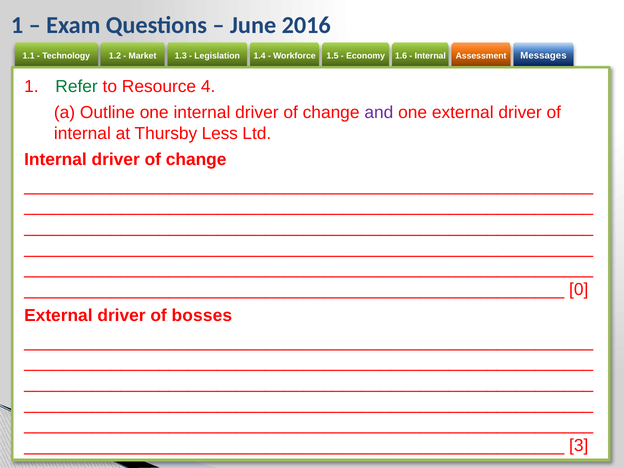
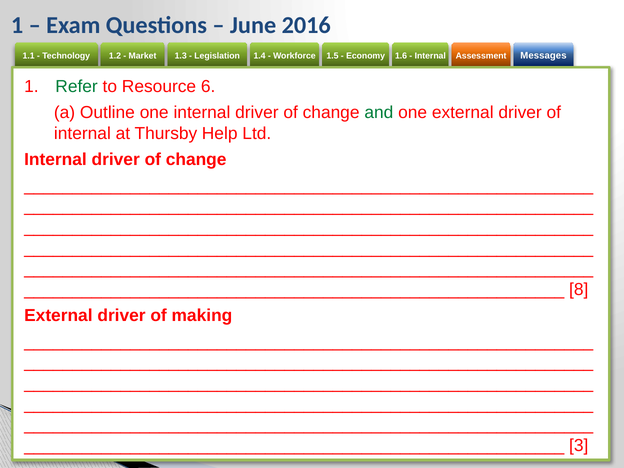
4: 4 -> 6 (208, 87)
and colour: purple -> green (379, 113)
Less: Less -> Help (220, 133)
0: 0 -> 8 (579, 289)
bosses: bosses -> making (202, 315)
